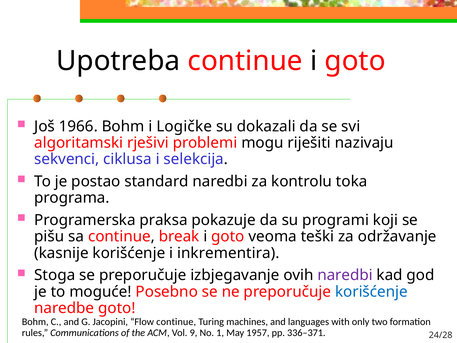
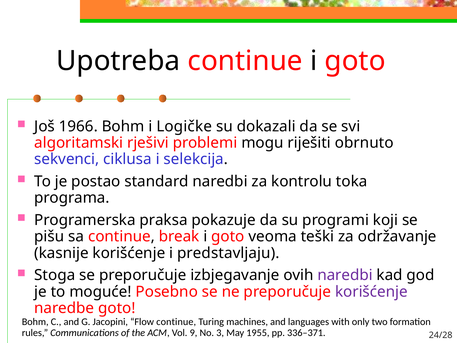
nazivaju: nazivaju -> obrnuto (364, 143)
inkrementira: inkrementira -> predstavljaju (228, 253)
korišćenje colour: blue -> purple (371, 291)
1: 1 -> 3 (220, 333)
1957: 1957 -> 1955 (258, 333)
